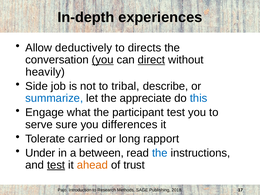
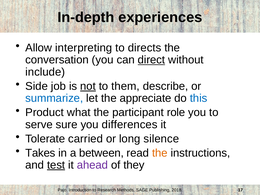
deductively: deductively -> interpreting (84, 48)
you underline: present -> none (103, 60)
heavily: heavily -> include (45, 72)
not underline: none -> present (88, 86)
tribal: tribal -> them (125, 86)
Engage: Engage -> Product (45, 112)
participant test: test -> role (176, 112)
rapport: rapport -> silence (161, 139)
Under: Under -> Takes (40, 153)
the colour: blue -> orange (160, 153)
ahead colour: orange -> purple (92, 165)
trust: trust -> they (134, 165)
